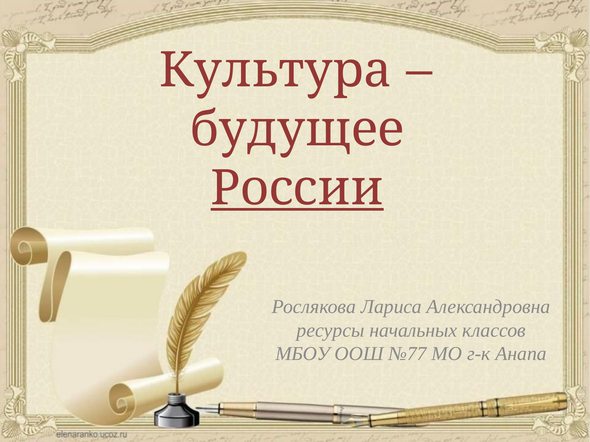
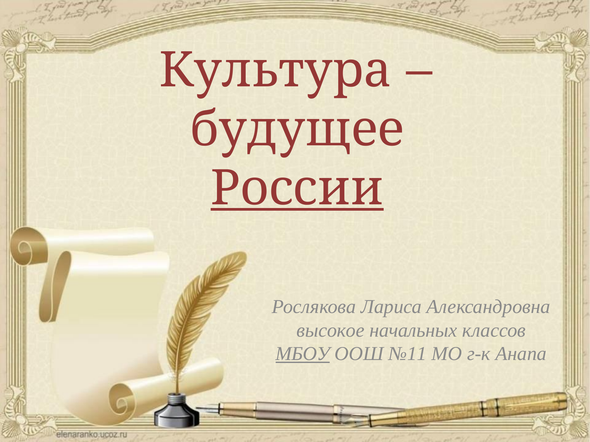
ресурсы: ресурсы -> высокое (331, 331)
МБОУ underline: none -> present (303, 354)
№77: №77 -> №11 (408, 354)
